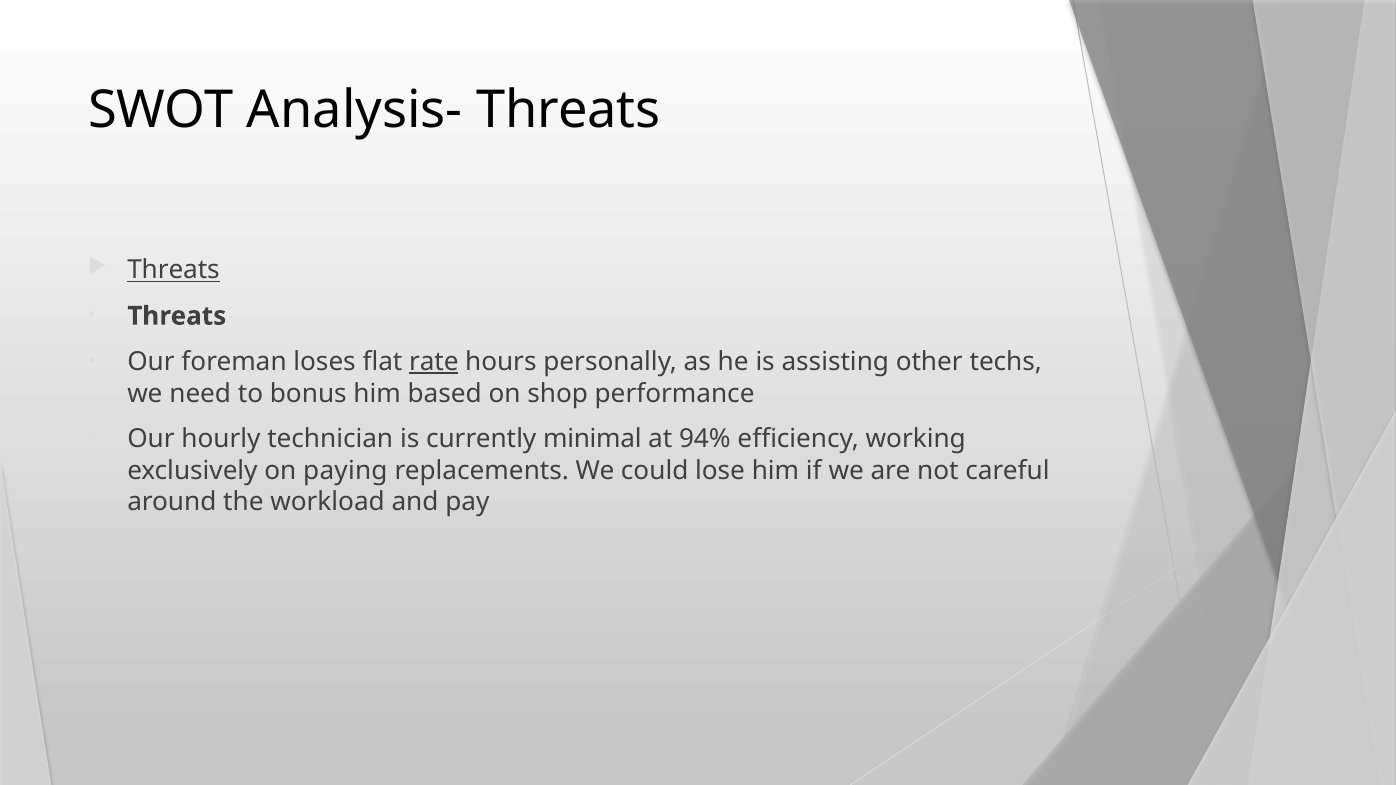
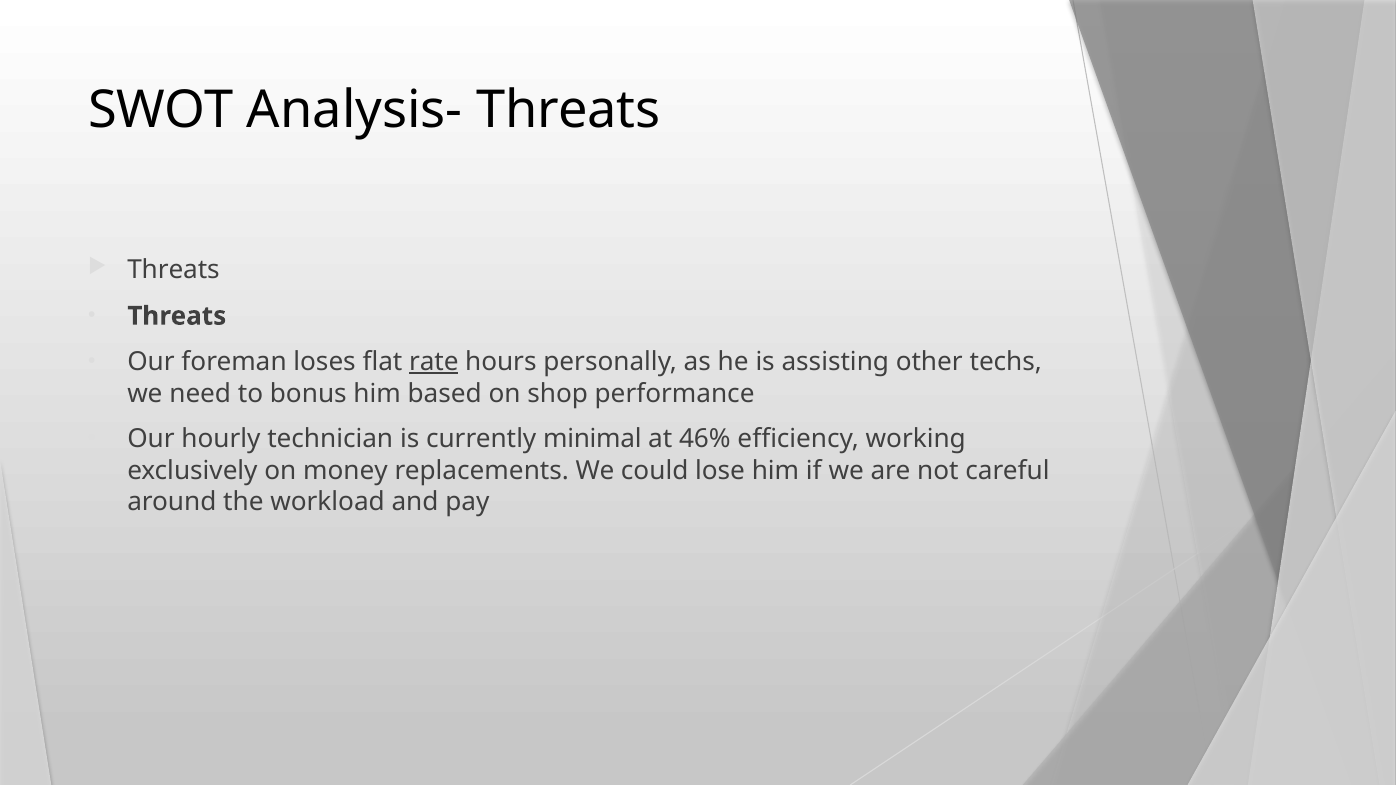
Threats underline: present -> none (173, 270)
94%: 94% -> 46% (705, 439)
paying: paying -> money (345, 471)
